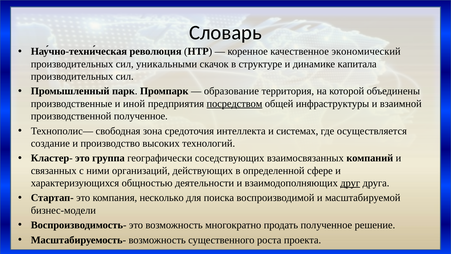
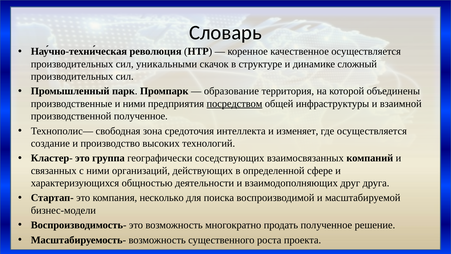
качественное экономический: экономический -> осуществляется (366, 51)
капитала: капитала -> сложный (357, 64)
и иной: иной -> ними (134, 104)
системах: системах -> изменяет (297, 131)
друг underline: present -> none (350, 183)
